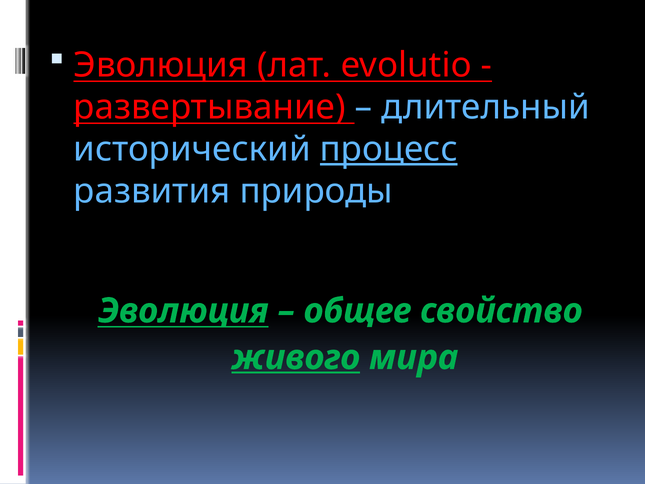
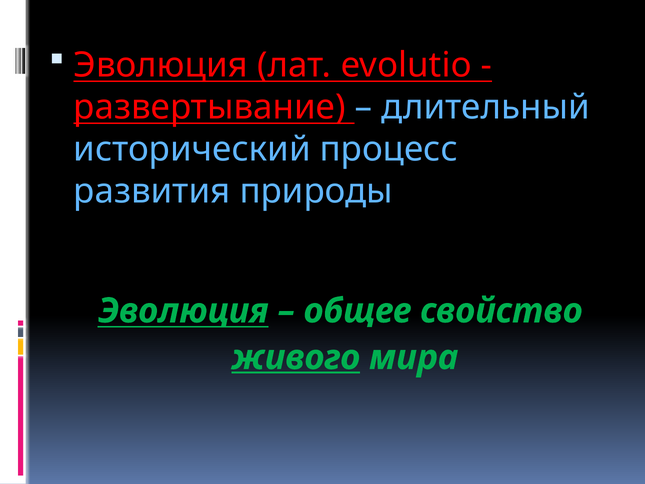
процесс underline: present -> none (389, 149)
